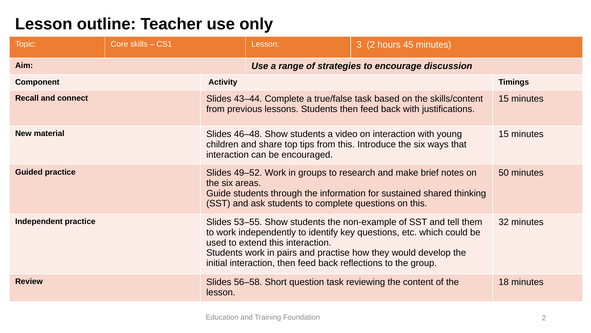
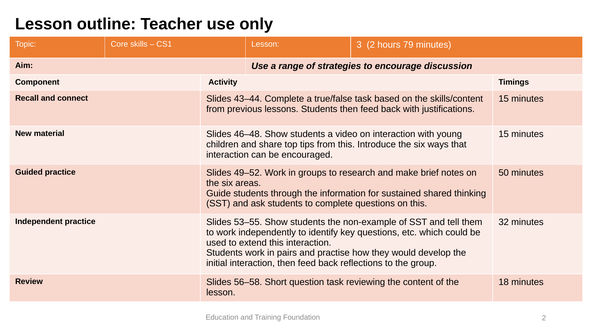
45: 45 -> 79 (408, 45)
